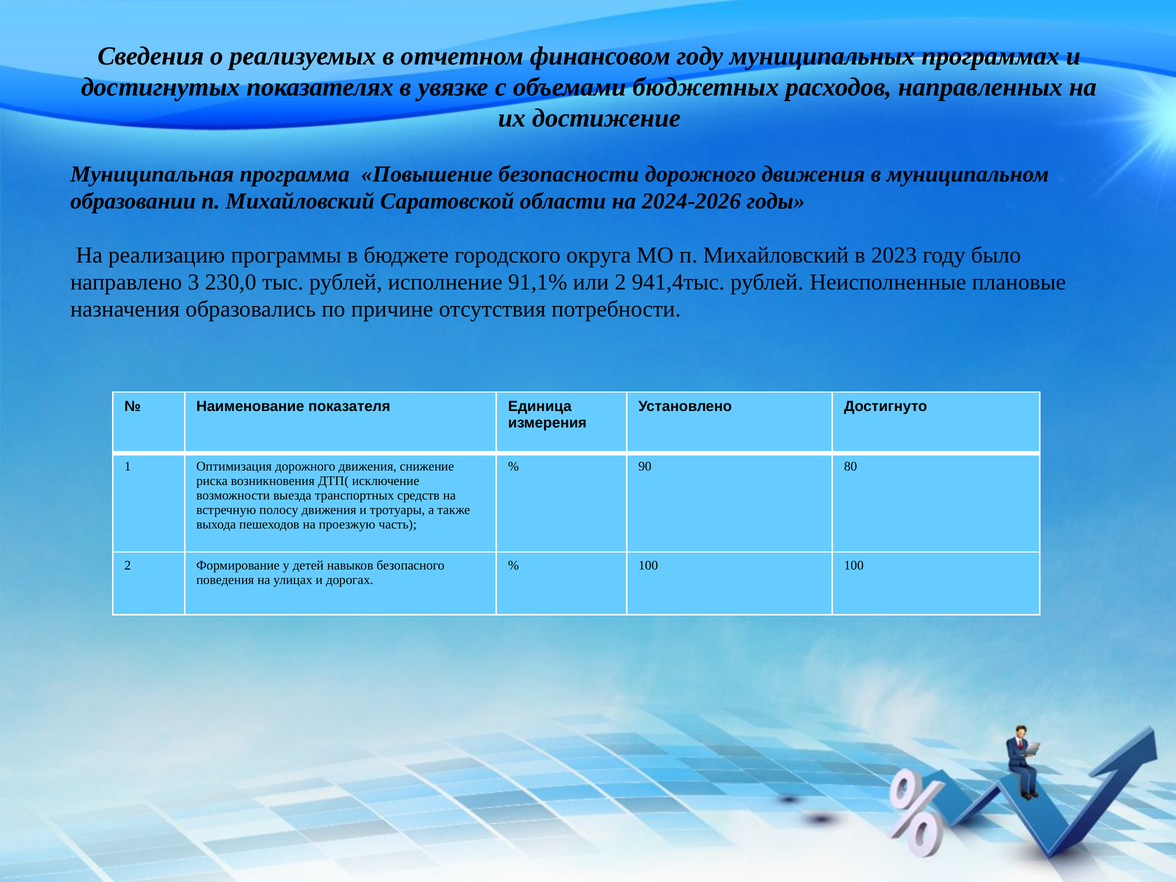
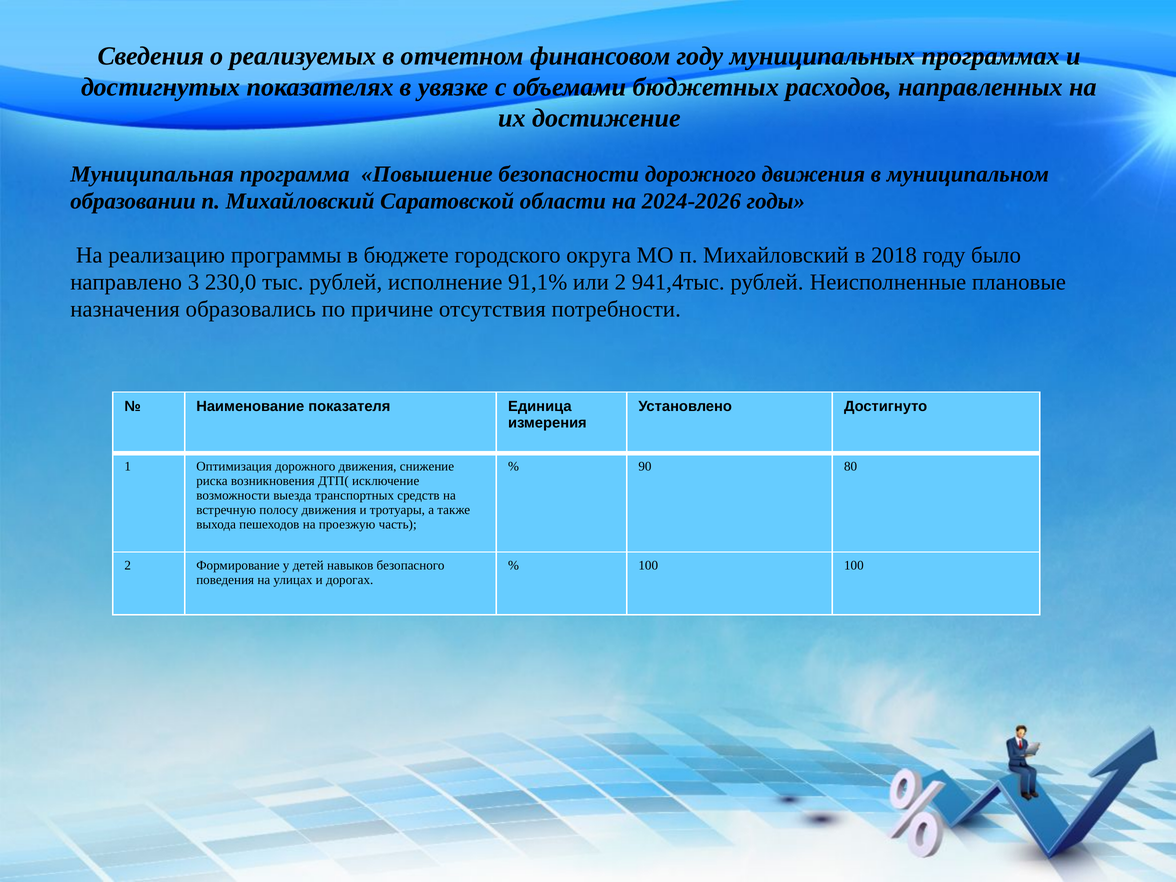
2023: 2023 -> 2018 (894, 255)
